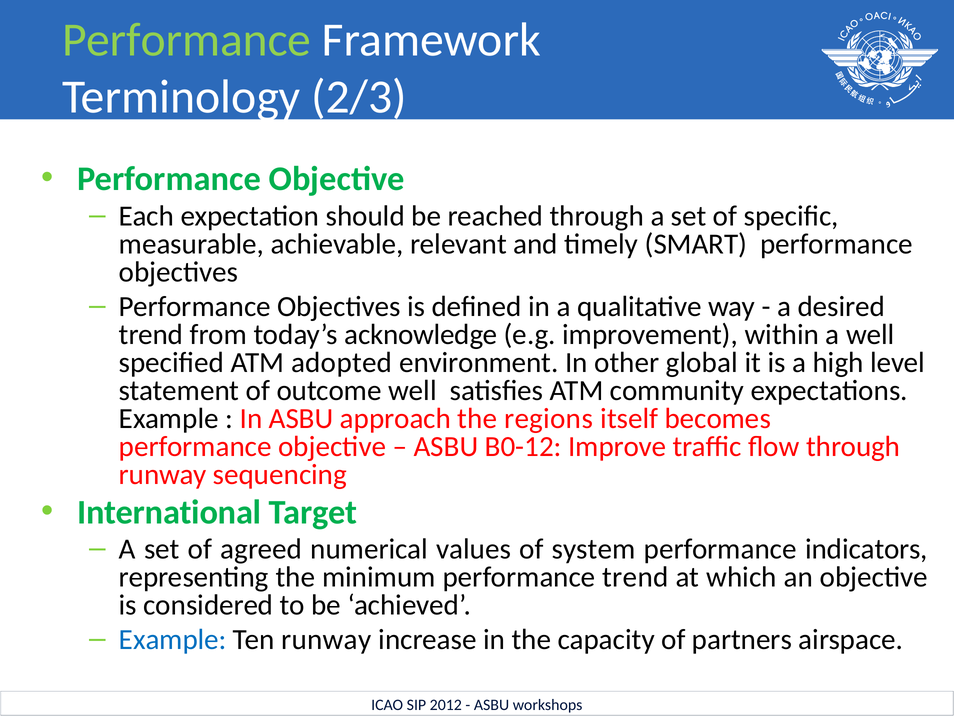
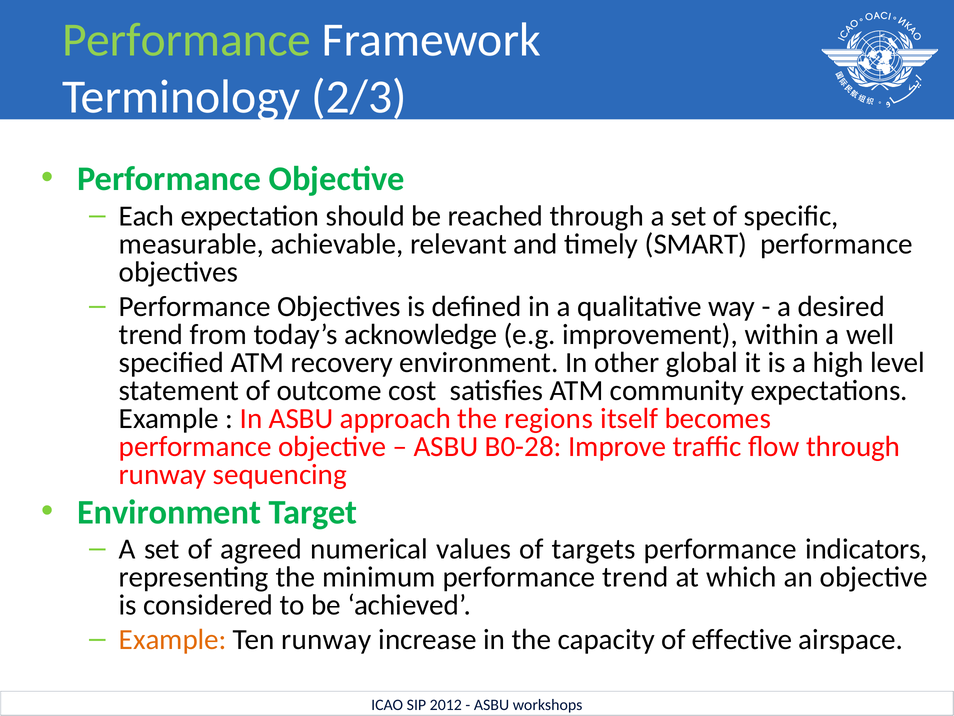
adopted: adopted -> recovery (342, 362)
outcome well: well -> cost (412, 390)
B0-12: B0-12 -> B0-28 (523, 446)
International: International -> Environment (169, 512)
system: system -> targets (594, 549)
Example colour: blue -> orange (173, 639)
partners: partners -> effective (742, 639)
